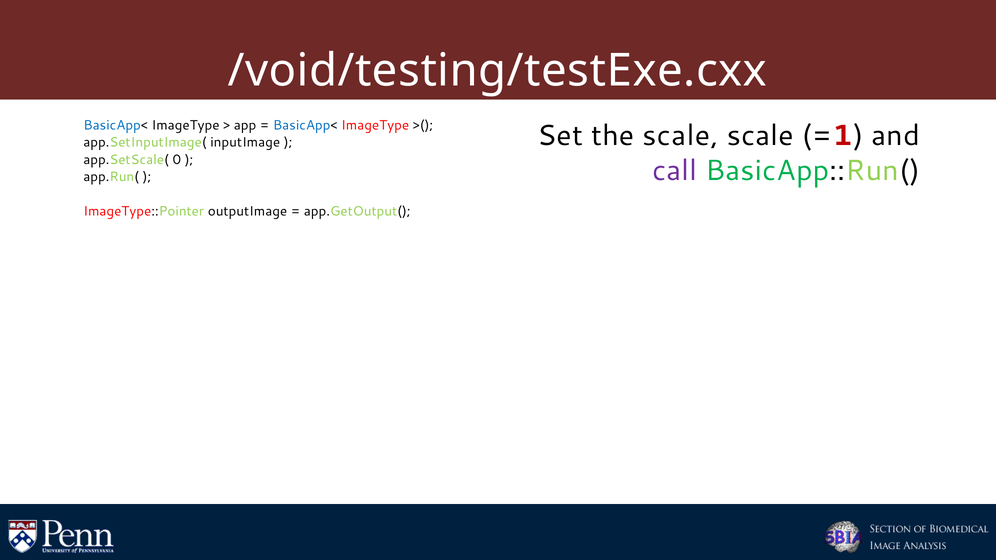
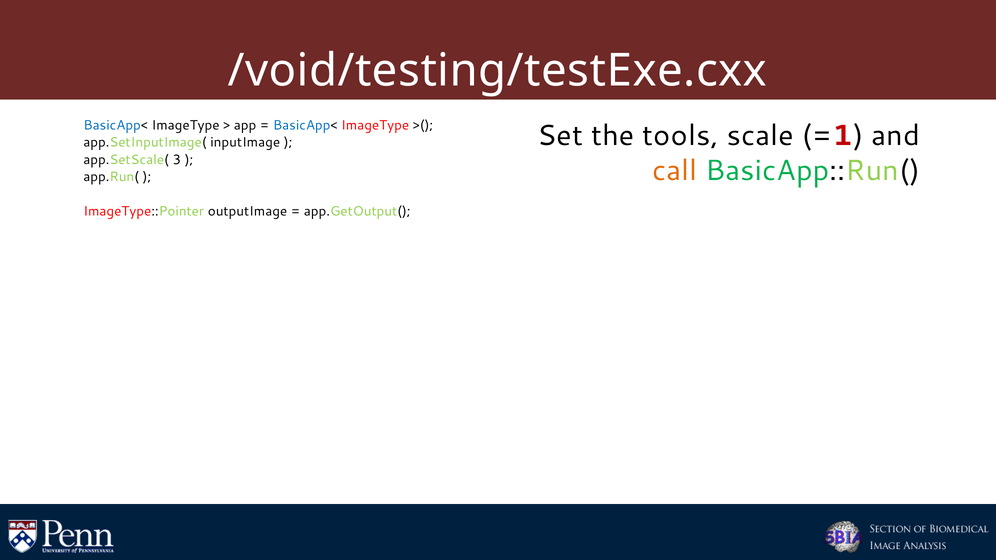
the scale: scale -> tools (681, 136)
0: 0 -> 3 (177, 160)
call colour: purple -> orange (675, 171)
